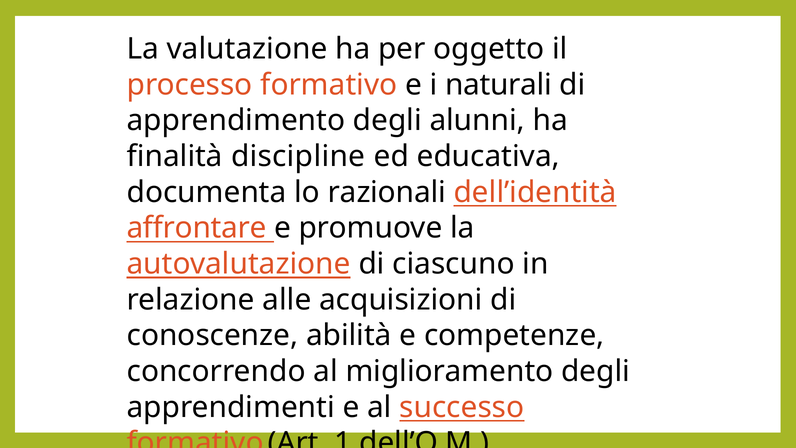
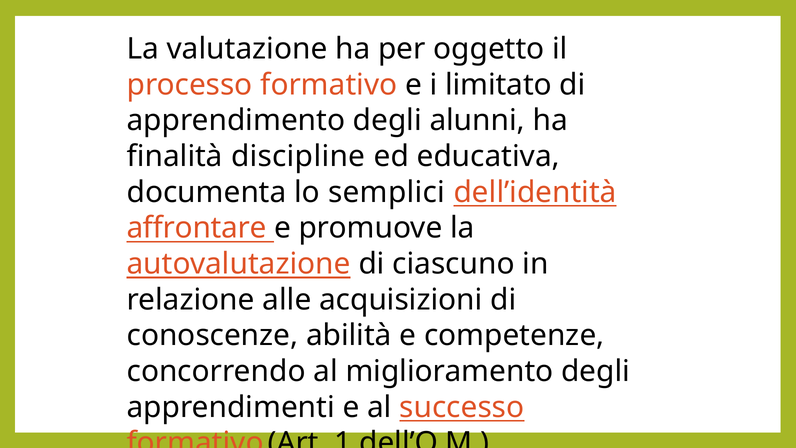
naturali: naturali -> limitato (498, 85)
razionali: razionali -> semplici (387, 192)
